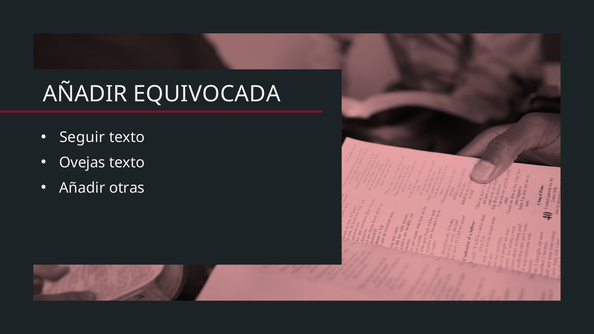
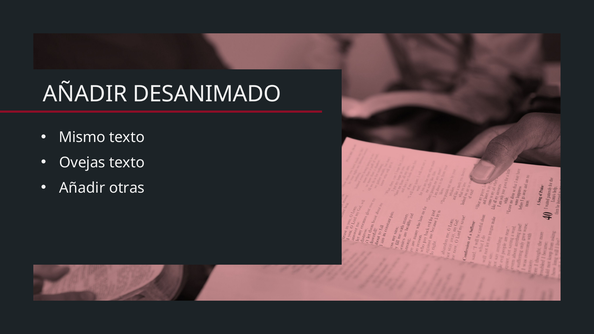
EQUIVOCADA: EQUIVOCADA -> DESANIMADO (207, 94)
Seguir: Seguir -> Mismo (82, 137)
